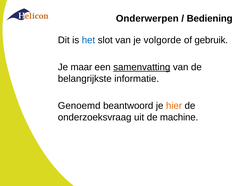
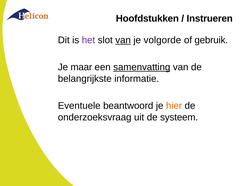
Onderwerpen: Onderwerpen -> Hoofdstukken (147, 18)
Bediening: Bediening -> Instrueren (210, 18)
het colour: blue -> purple (88, 40)
van underline: none -> present (123, 40)
Genoemd: Genoemd -> Eventuele (79, 105)
machine: machine -> systeem (179, 117)
